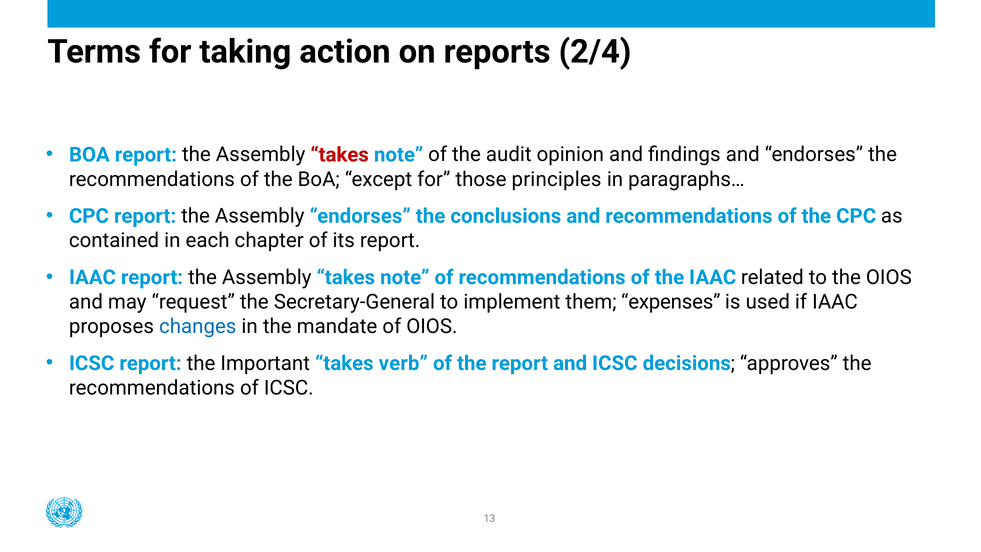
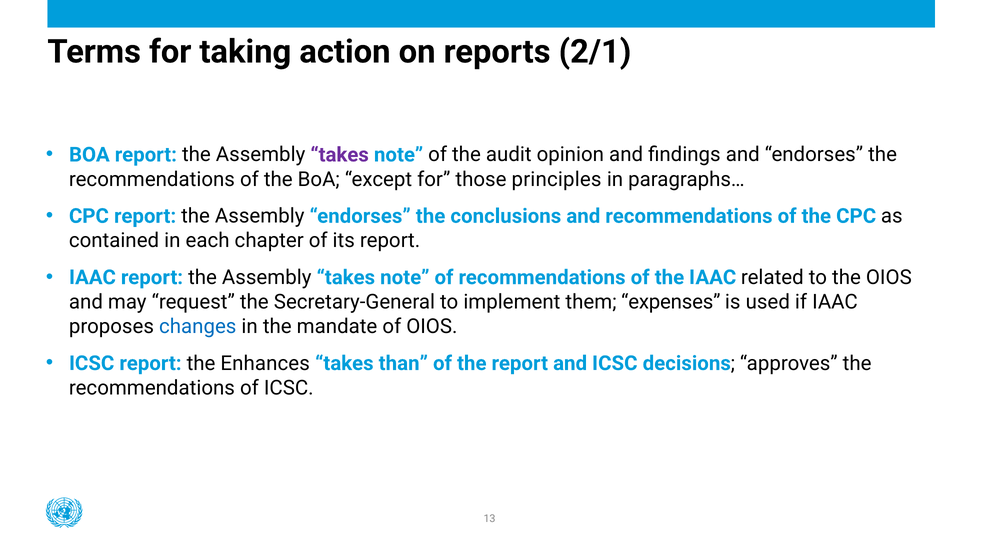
2/4: 2/4 -> 2/1 (595, 52)
takes colour: red -> purple (340, 155)
Important: Important -> Enhances (265, 363)
verb: verb -> than (403, 363)
